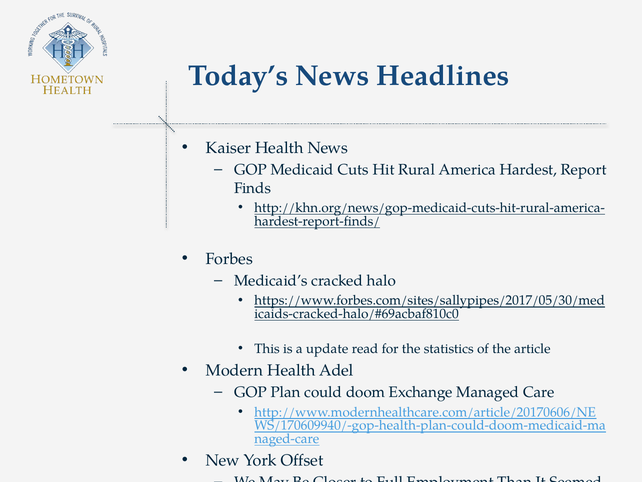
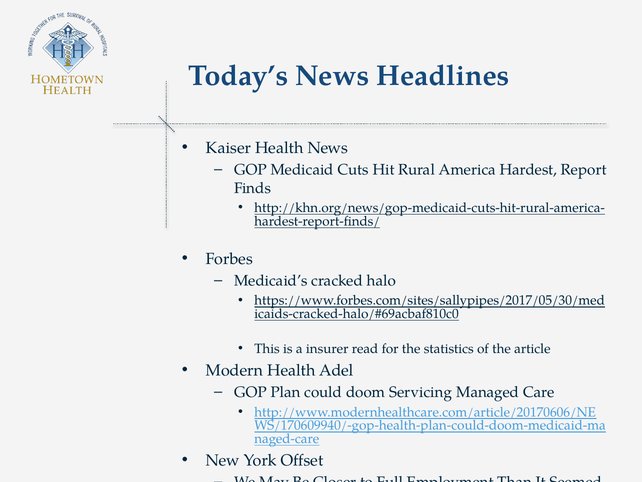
update: update -> insurer (327, 349)
Exchange: Exchange -> Servicing (421, 392)
